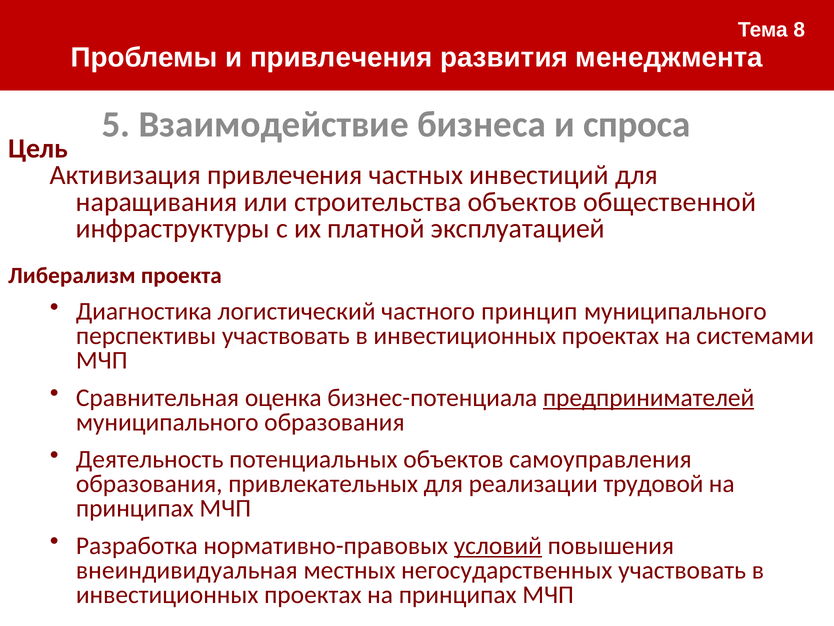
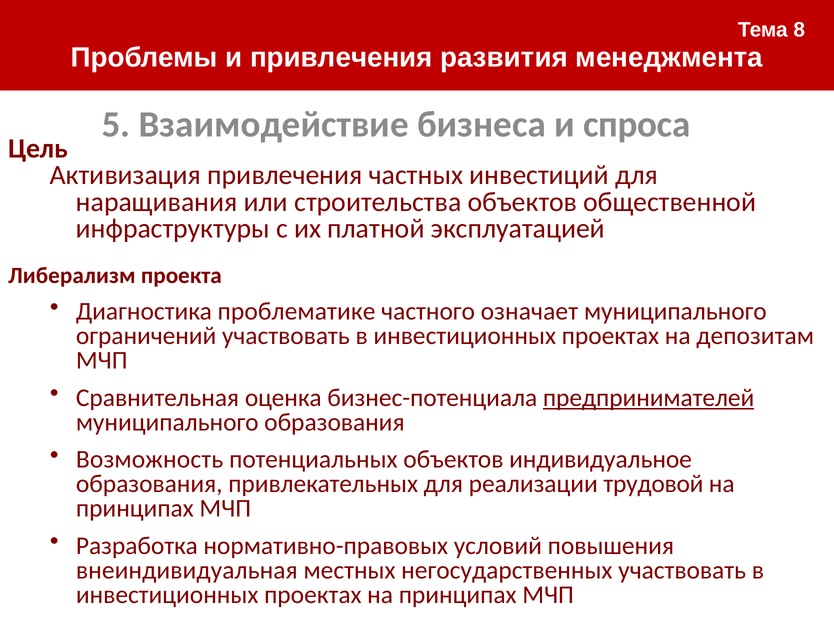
логистический: логистический -> проблематике (297, 311)
принцип: принцип -> означает (529, 311)
перспективы: перспективы -> ограничений (146, 336)
системами: системами -> депозитам (755, 336)
Деятельность: Деятельность -> Возможность (150, 459)
самоуправления: самоуправления -> индивидуальное (601, 459)
условий underline: present -> none (498, 545)
